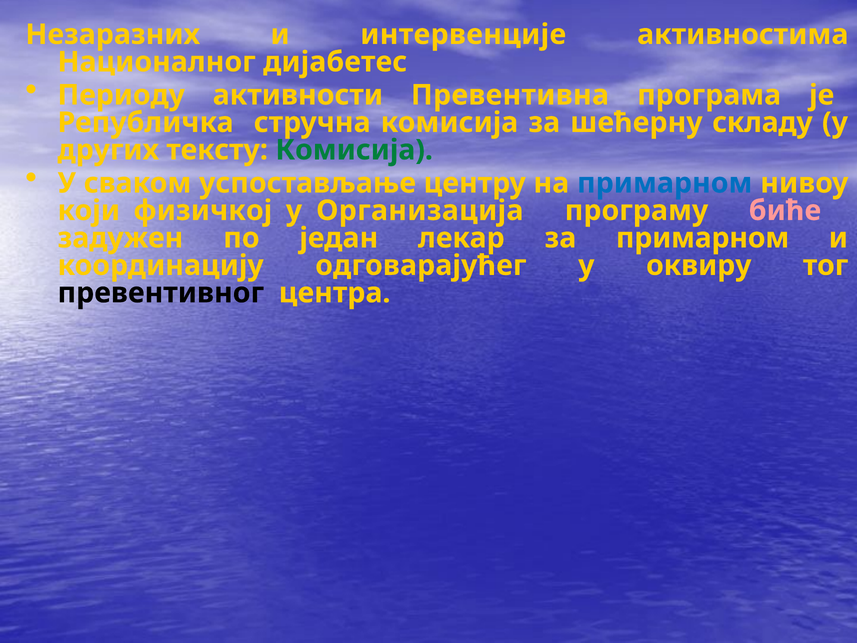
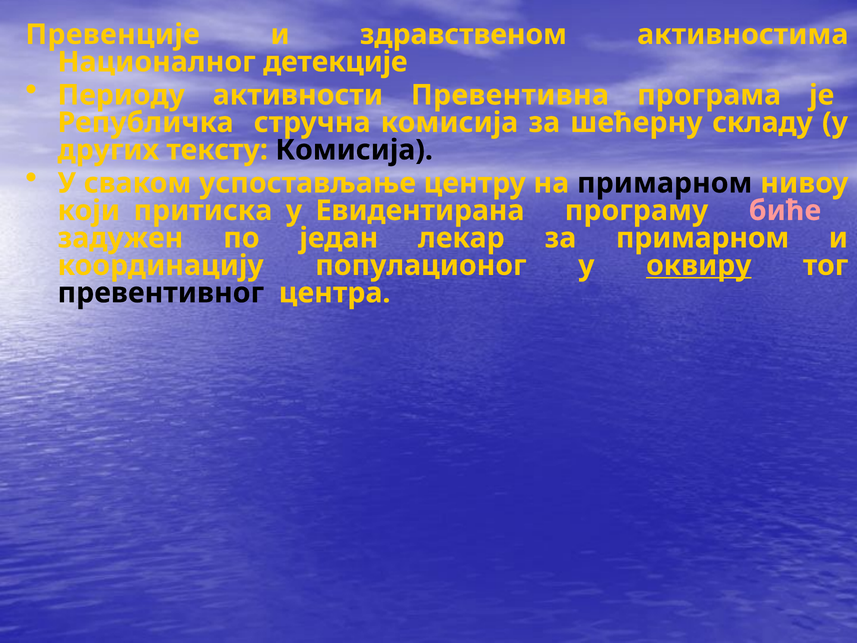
Незаразних: Незаразних -> Превенције (113, 34)
интервенције: интервенције -> здравственом (463, 34)
дијабетес: дијабетес -> детекције (335, 62)
Комисија colour: green -> black (354, 150)
примарном colour: blue -> black (665, 183)
физичкој: физичкој -> притиска (203, 210)
Организација: Организација -> Евидентирана (420, 210)
одговарајућег: одговарајућег -> популационог (421, 265)
оквиру underline: none -> present (699, 265)
